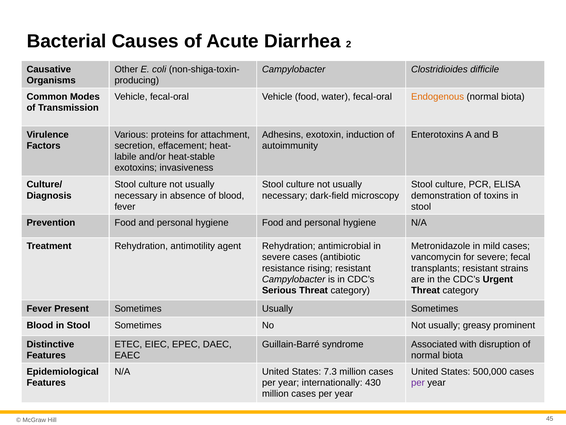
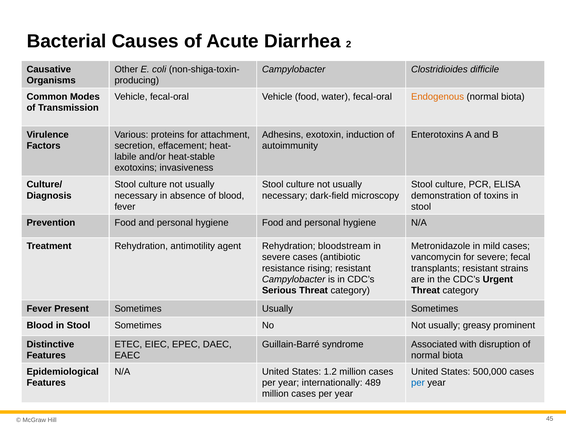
antimicrobial: antimicrobial -> bloodstream (344, 246)
7.3: 7.3 -> 1.2 (330, 371)
430: 430 -> 489 (373, 382)
per colour: purple -> blue (418, 382)
